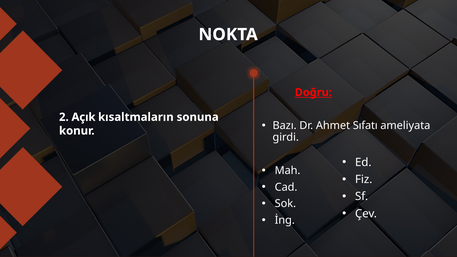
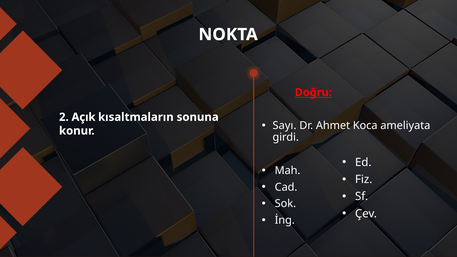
Bazı: Bazı -> Sayı (284, 126)
Sıfatı: Sıfatı -> Koca (365, 126)
